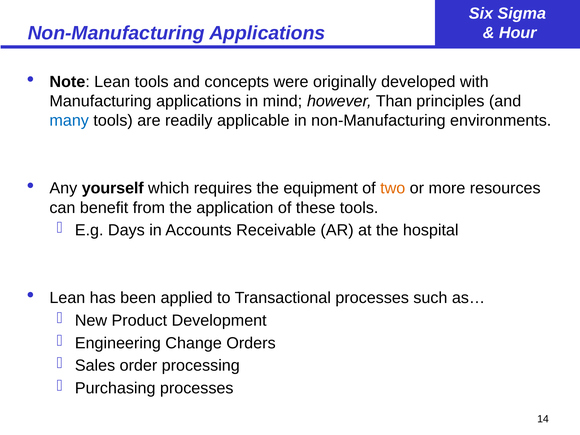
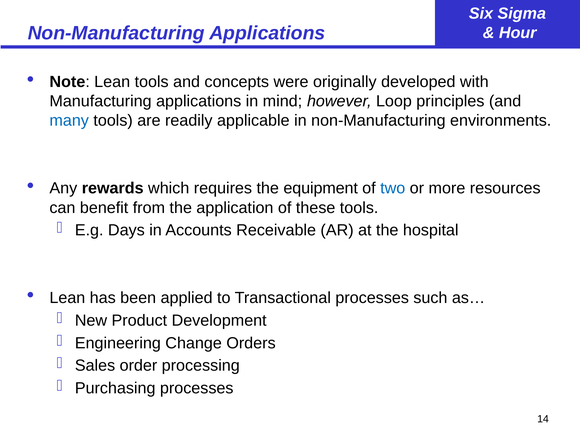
Than: Than -> Loop (394, 101)
yourself: yourself -> rewards (113, 188)
two colour: orange -> blue (393, 188)
